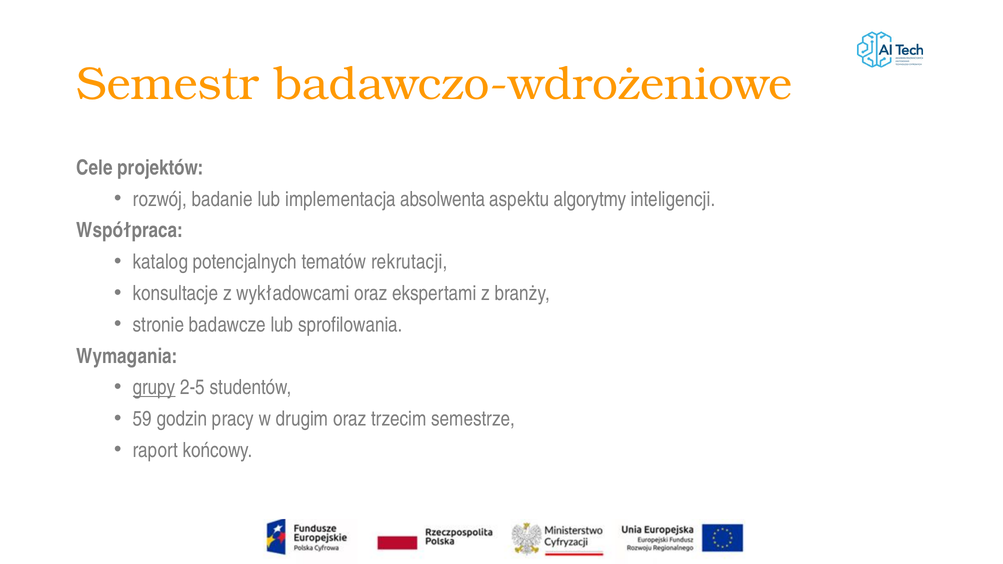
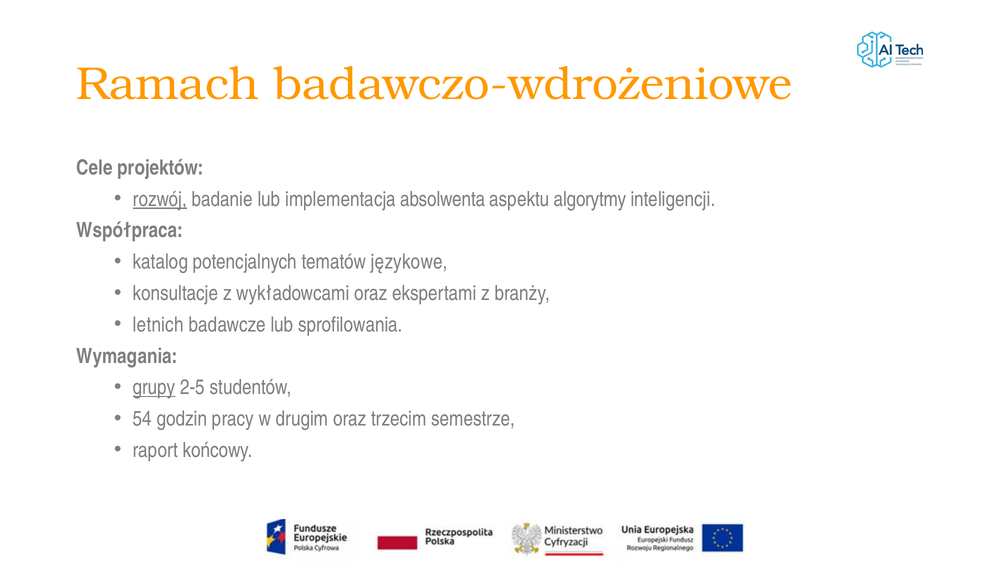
Semestr: Semestr -> Ramach (168, 84)
rozwój underline: none -> present (160, 199)
rekrutacji: rekrutacji -> językowe (409, 262)
stronie: stronie -> letnich (158, 325)
59: 59 -> 54 (142, 419)
